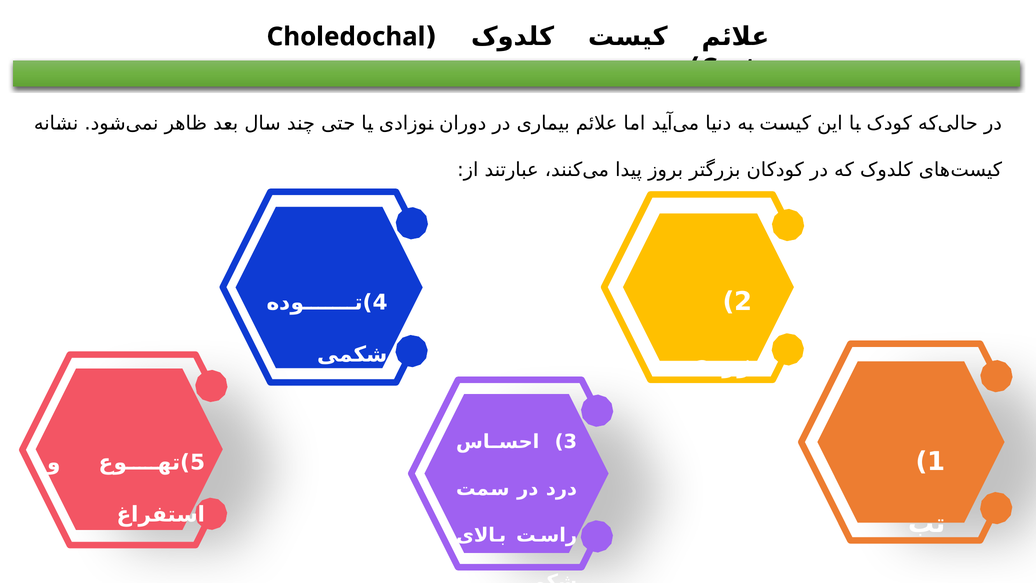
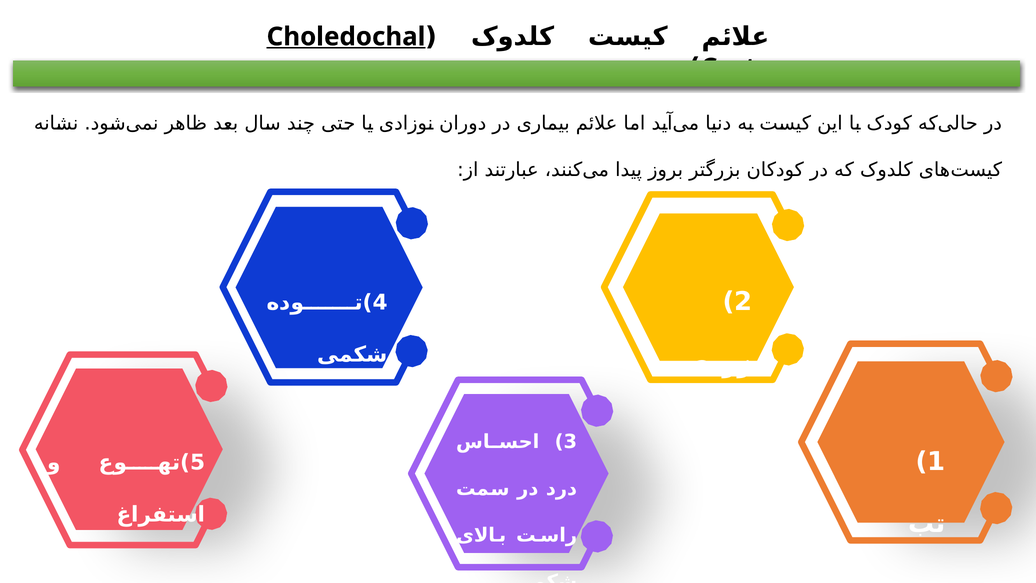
Choledochal underline: none -> present (346, 37)
